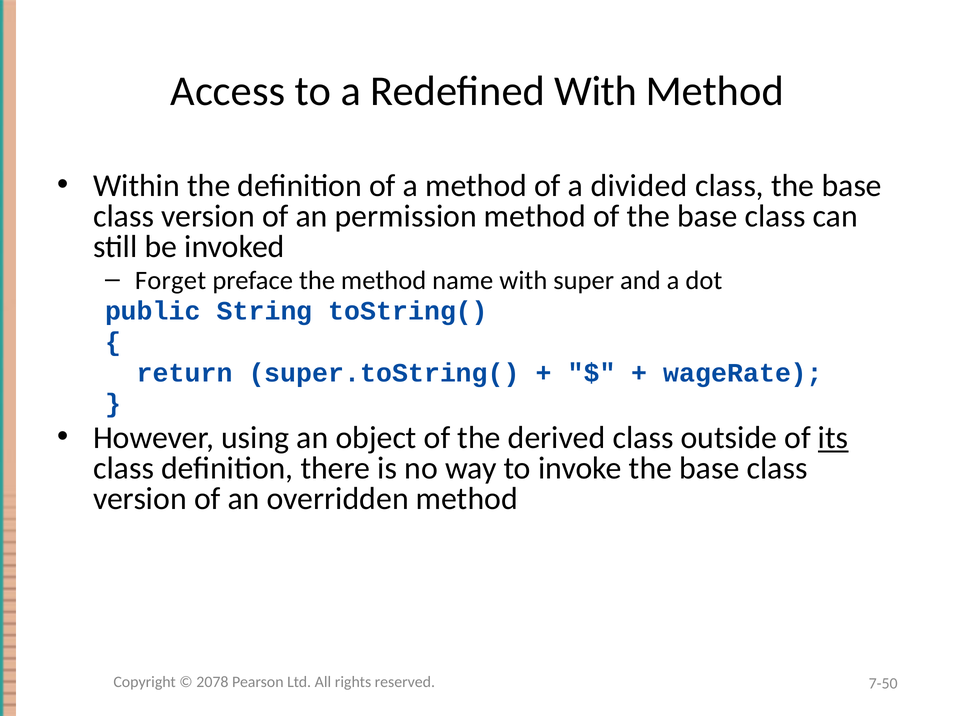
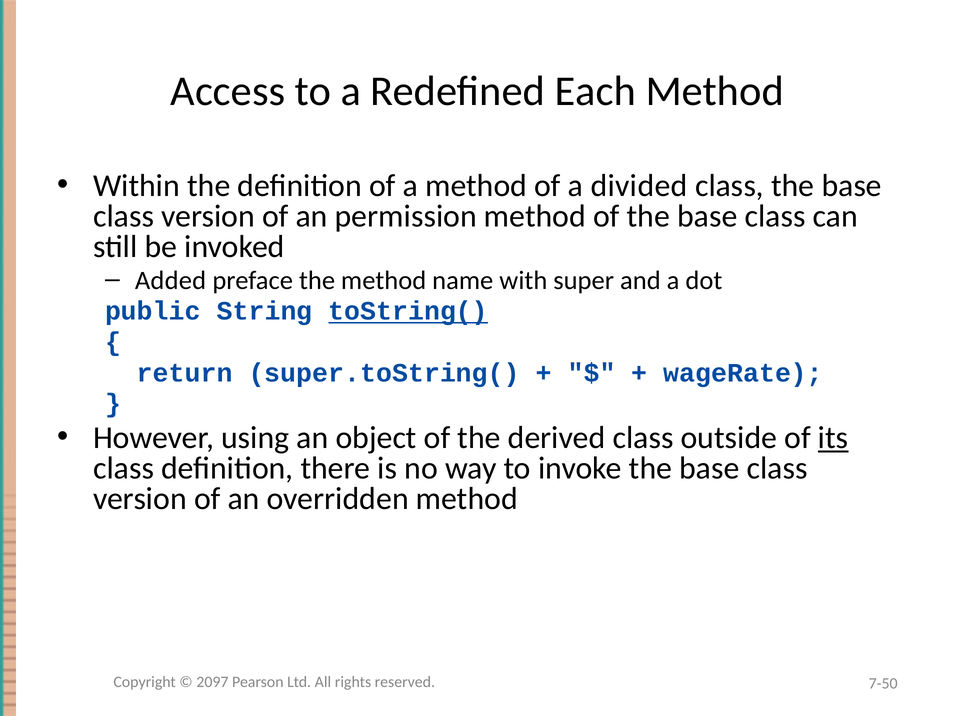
Redefined With: With -> Each (595, 91)
Forget: Forget -> Added (171, 281)
toString( underline: none -> present (408, 311)
2078: 2078 -> 2097 (212, 682)
